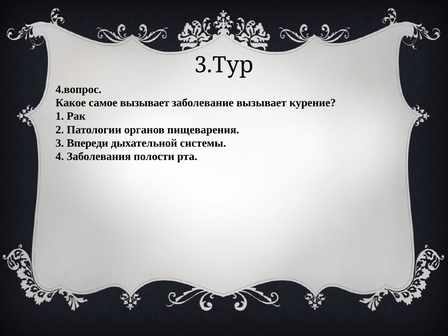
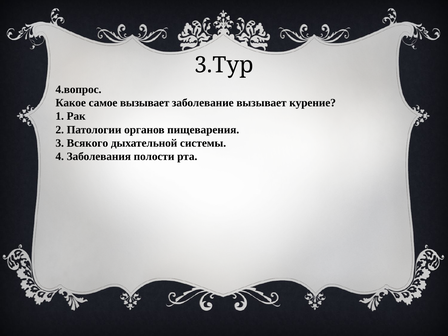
Впереди: Впереди -> Всякого (87, 143)
